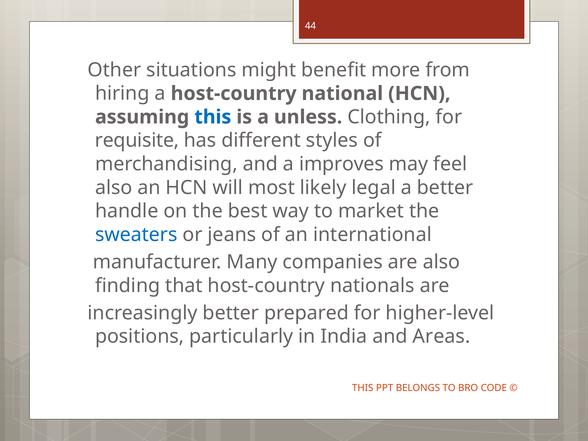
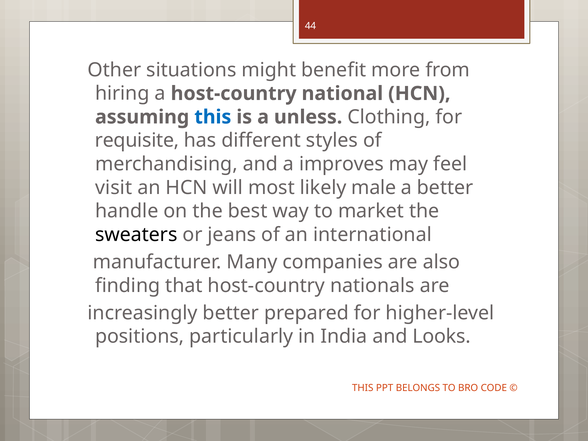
also: also -> visit (114, 188)
legal: legal -> male (374, 188)
sweaters colour: blue -> black (136, 235)
Areas: Areas -> Looks (442, 337)
